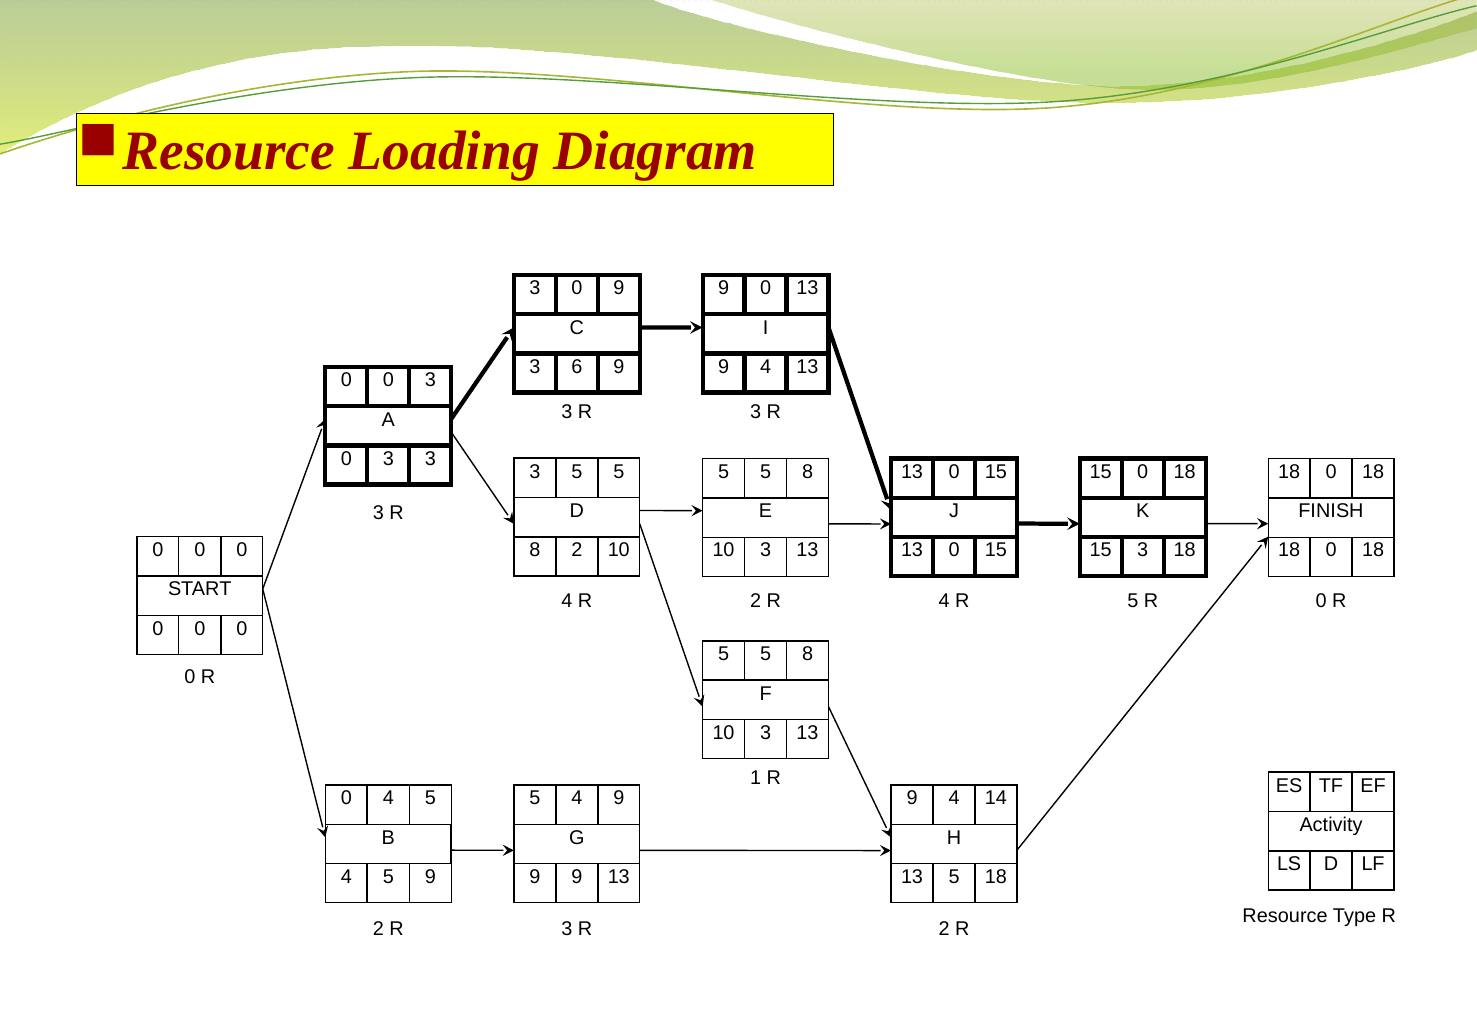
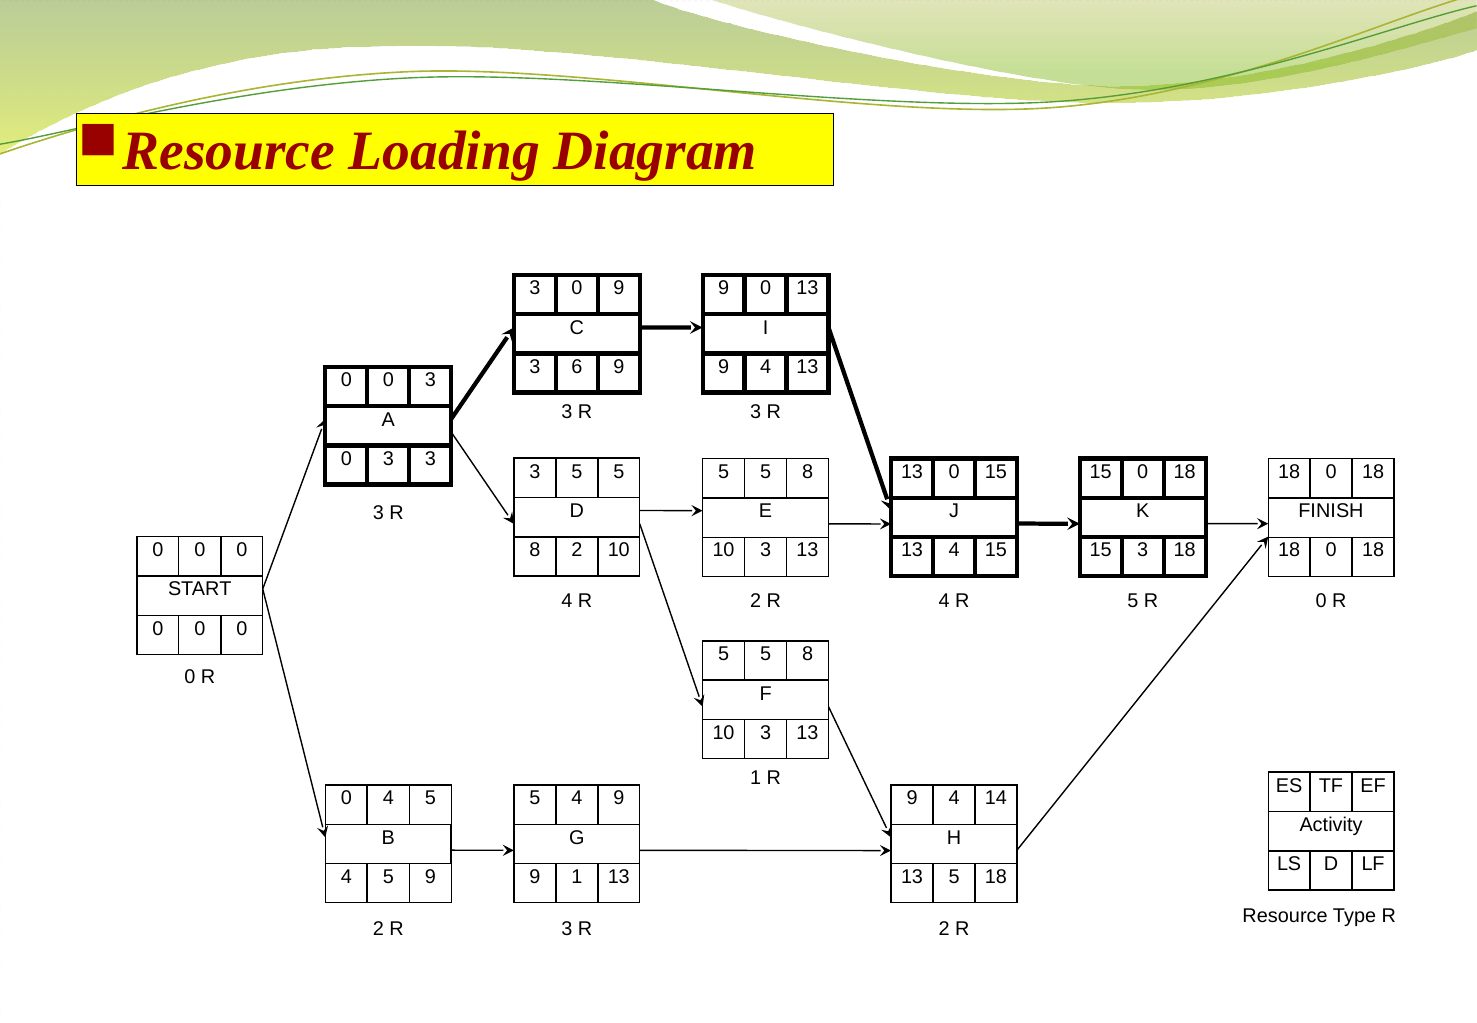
0: 0 -> 4 (954, 550)
9: 9 -> 1 (577, 876)
